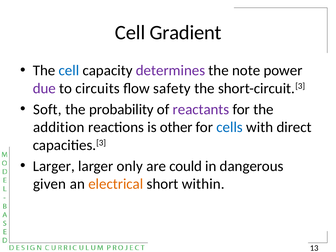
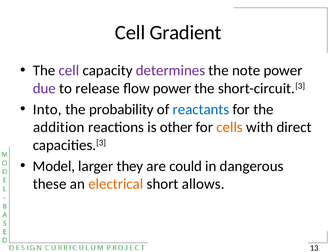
cell colour: blue -> purple (69, 70)
circuits: circuits -> release (98, 88)
flow safety: safety -> power (172, 88)
Soft: Soft -> Into (47, 109)
reactants colour: purple -> blue (201, 109)
cells colour: blue -> orange (230, 127)
Larger: Larger -> Model (54, 166)
only: only -> they (130, 166)
given: given -> these (50, 184)
within: within -> allows (203, 184)
